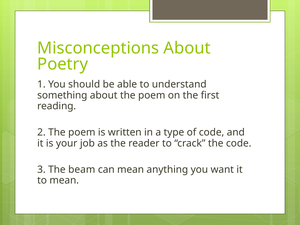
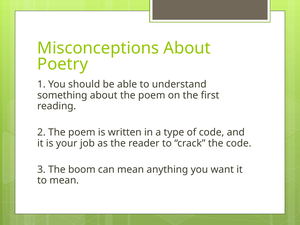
beam: beam -> boom (82, 170)
